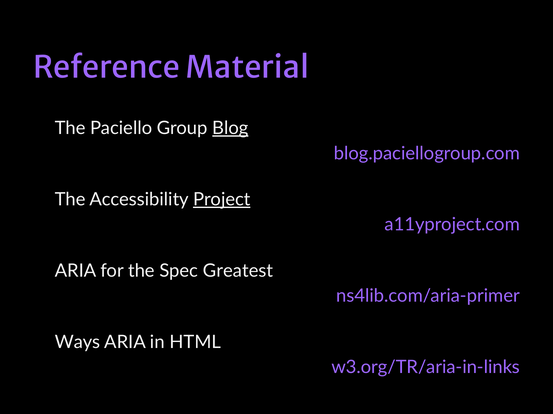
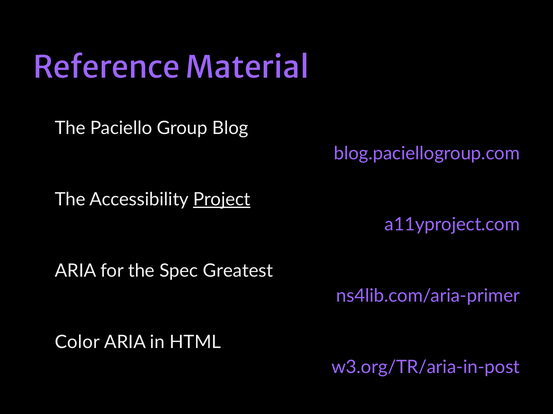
Blog underline: present -> none (230, 128)
Ways: Ways -> Color (77, 343)
w3.org/TR/aria-in-links: w3.org/TR/aria-in-links -> w3.org/TR/aria-in-post (426, 368)
